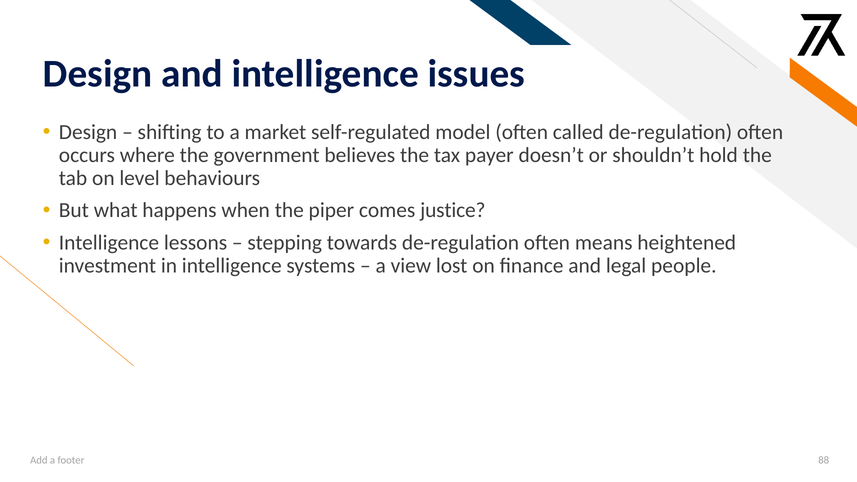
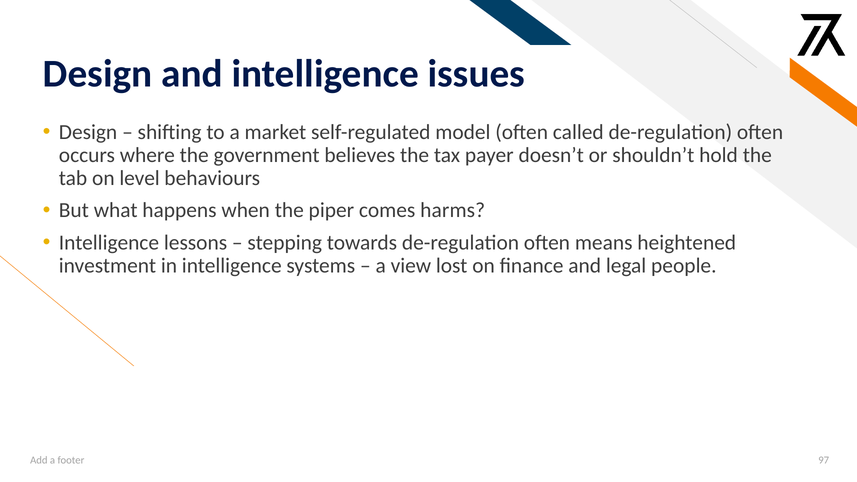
justice: justice -> harms (453, 210)
88: 88 -> 97 (824, 460)
